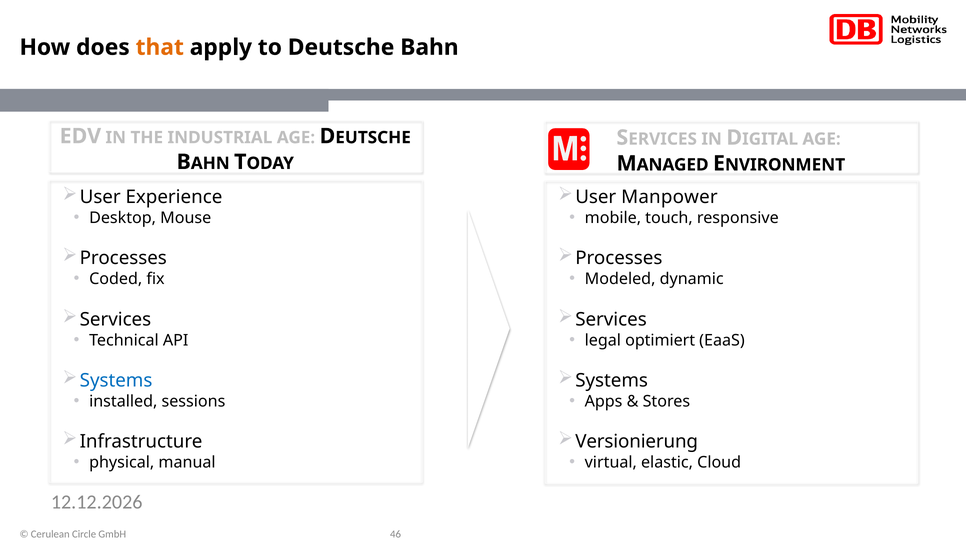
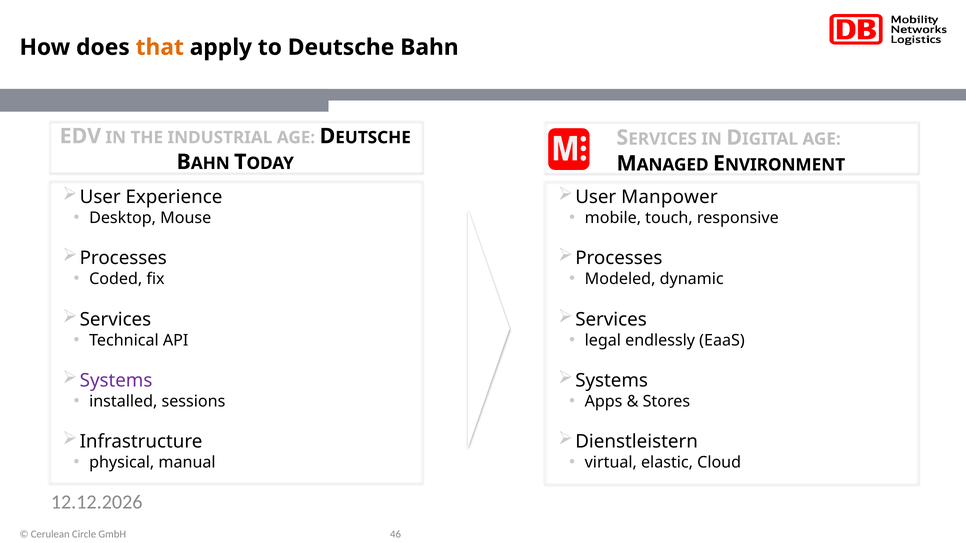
optimiert: optimiert -> endlessly (660, 340)
Systems colour: blue -> purple (116, 381)
Versionierung: Versionierung -> Dienstleistern (637, 442)
